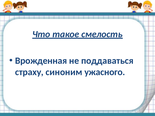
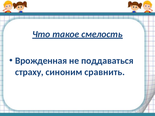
ужасного: ужасного -> сравнить (105, 72)
